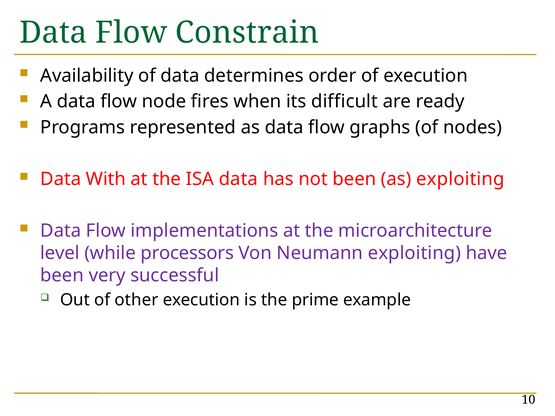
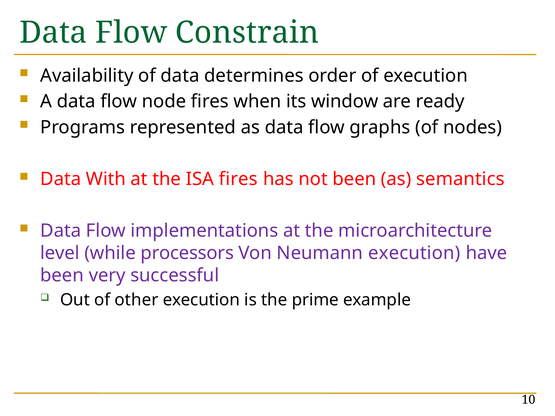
difficult: difficult -> window (345, 102)
ISA data: data -> fires (238, 179)
as exploiting: exploiting -> semantics (460, 179)
Neumann exploiting: exploiting -> execution (414, 253)
